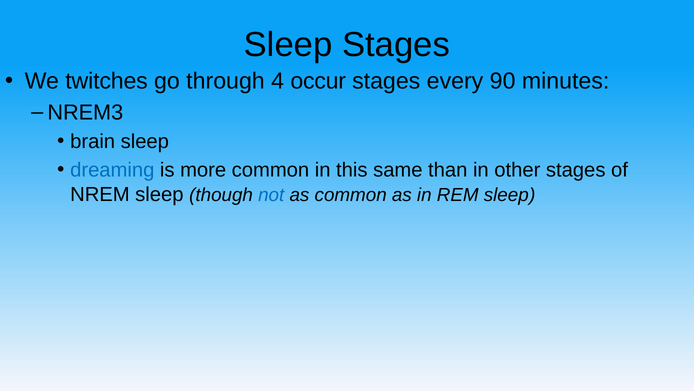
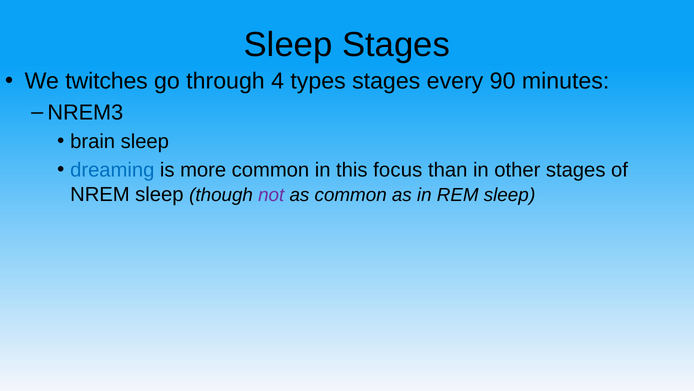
occur: occur -> types (318, 81)
same: same -> focus (398, 170)
not colour: blue -> purple (271, 195)
